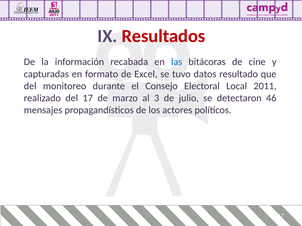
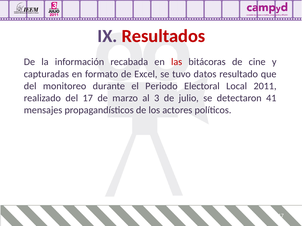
las colour: blue -> red (177, 62)
Consejo: Consejo -> Periodo (161, 86)
46: 46 -> 41 (271, 98)
